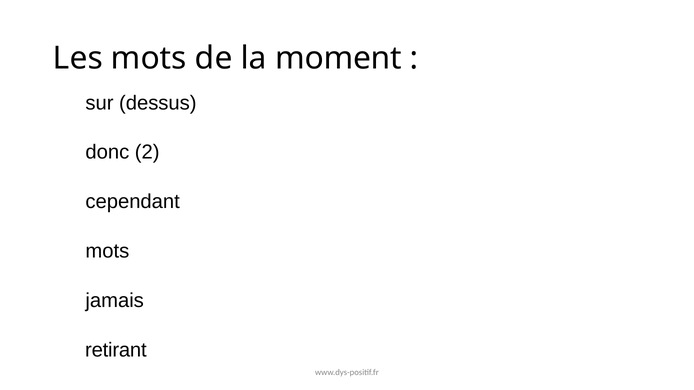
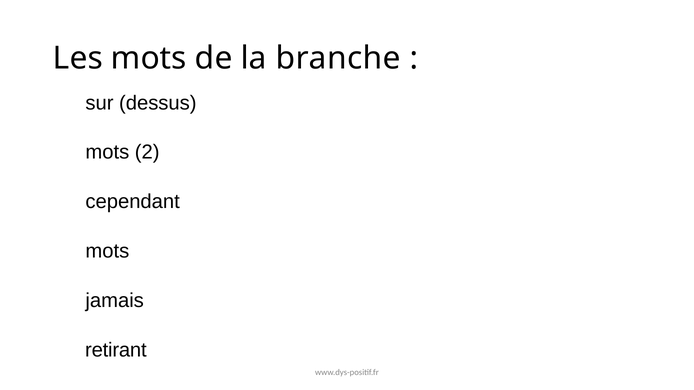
moment: moment -> branche (338, 58)
donc: donc -> mots (107, 152)
